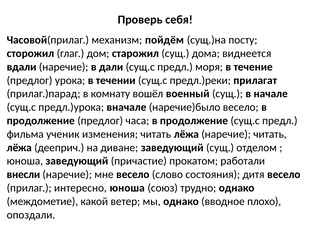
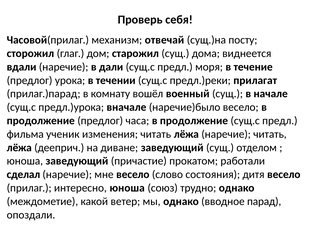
пойдём: пойдём -> отвечай (164, 40)
внесли: внесли -> сделал (23, 174)
плохо: плохо -> парад (264, 201)
